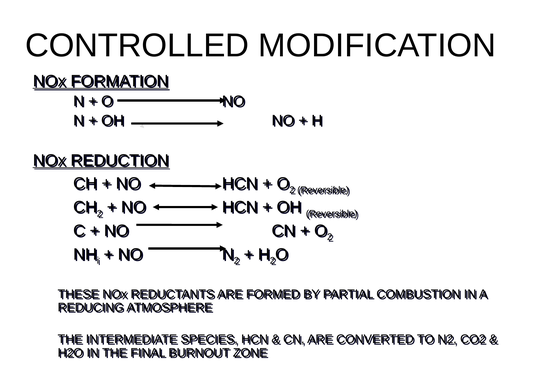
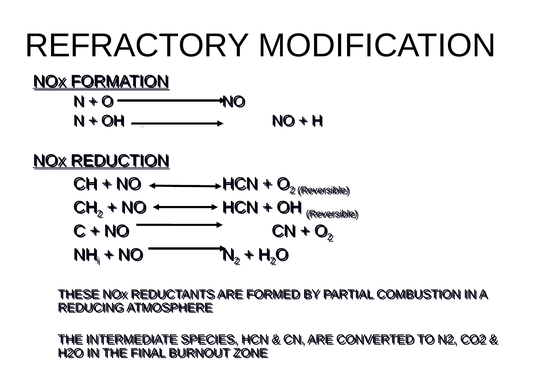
CONTROLLED: CONTROLLED -> REFRACTORY (137, 46)
